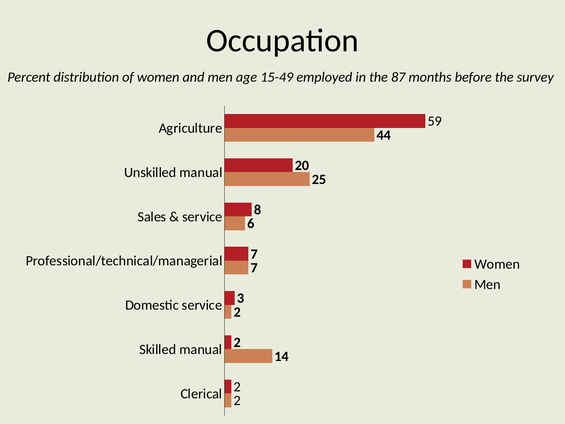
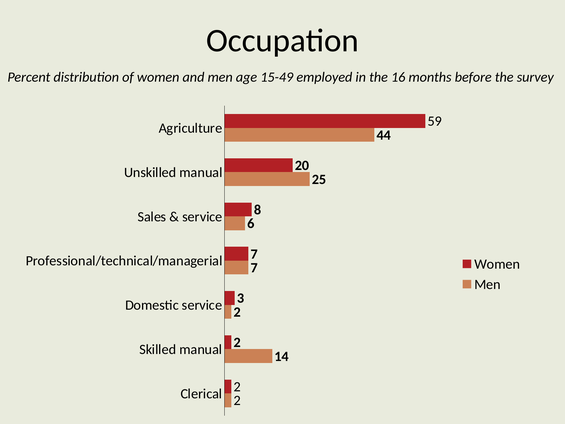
87: 87 -> 16 (398, 77)
